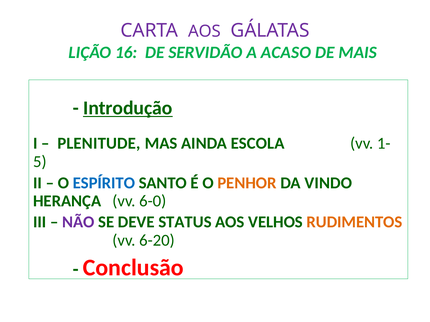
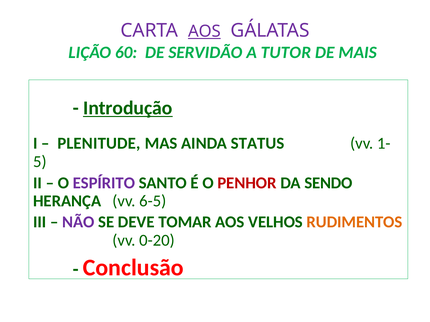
AOS underline: none -> present (204, 32)
16: 16 -> 60 (126, 52)
ACASO: ACASO -> TUTOR (286, 52)
ESCOLA: ESCOLA -> STATUS (258, 144)
ESPÍRITO colour: blue -> purple (104, 183)
PENHOR colour: orange -> red (247, 183)
VINDO: VINDO -> SENDO (329, 183)
6-0: 6-0 -> 6-5 (153, 201)
STATUS: STATUS -> TOMAR (185, 222)
6-20: 6-20 -> 0-20 (157, 241)
